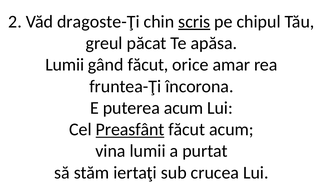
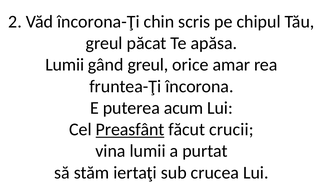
dragoste-Ţi: dragoste-Ţi -> încorona-Ţi (98, 22)
scris underline: present -> none (194, 22)
gând făcut: făcut -> greul (148, 65)
făcut acum: acum -> crucii (231, 129)
